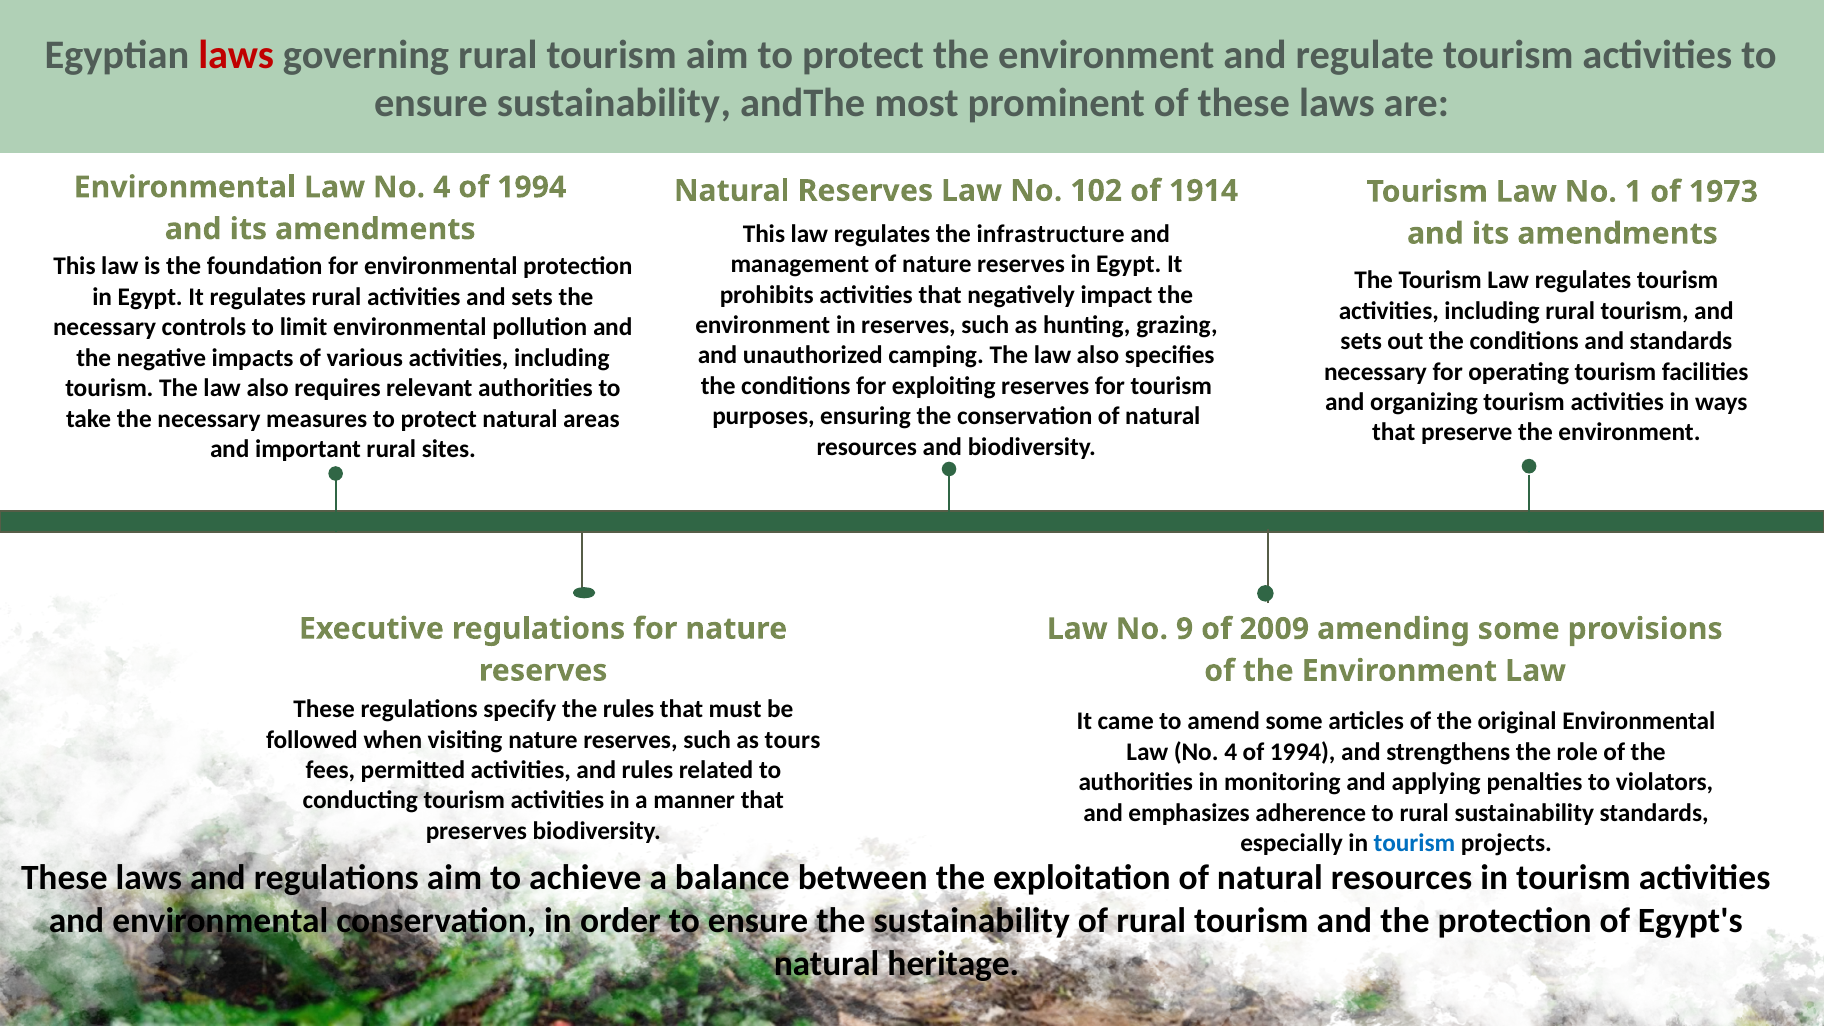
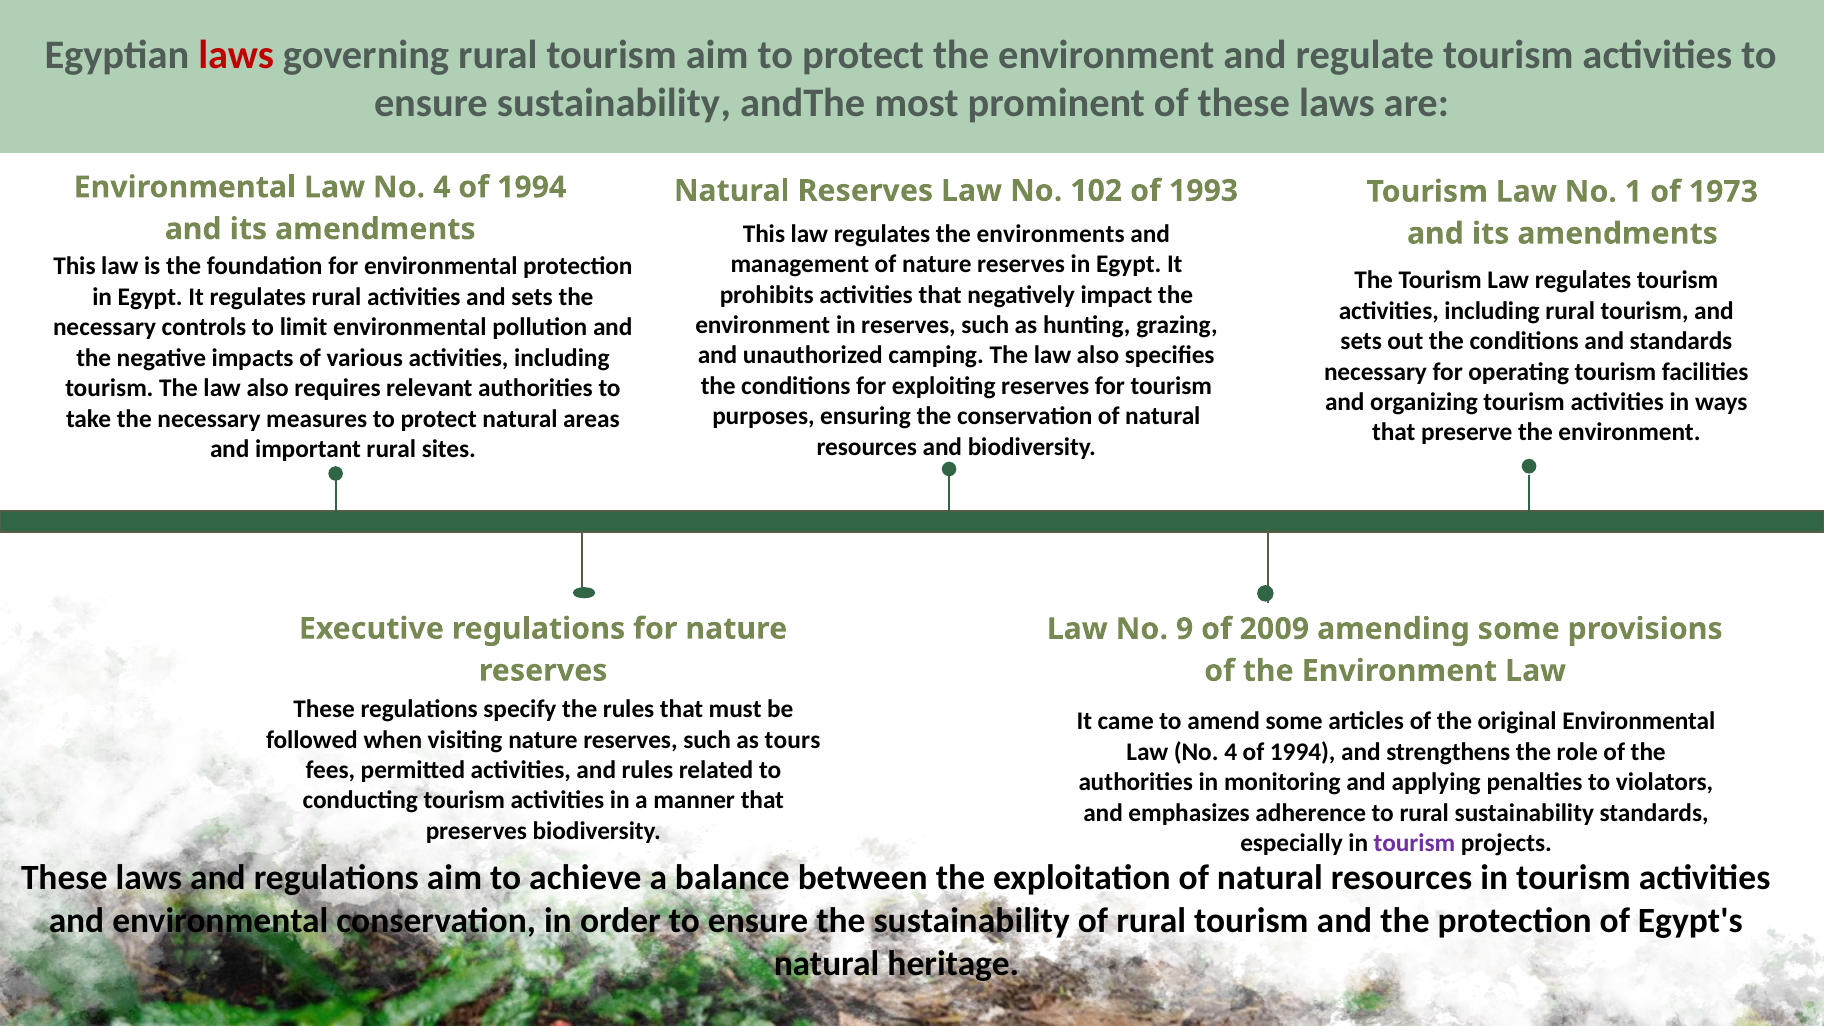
1914: 1914 -> 1993 (1204, 191)
infrastructure: infrastructure -> environments (1051, 234)
tourism colour: blue -> purple (1414, 843)
